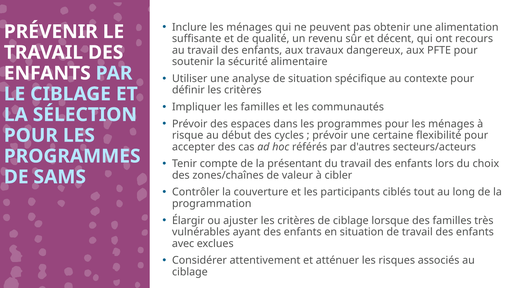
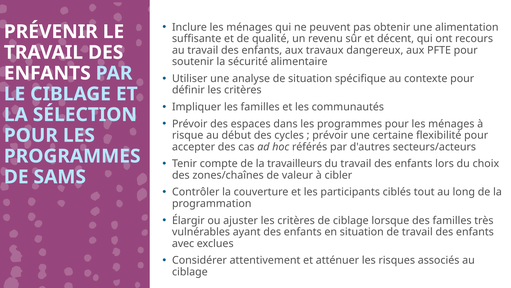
présentant: présentant -> travailleurs (295, 163)
